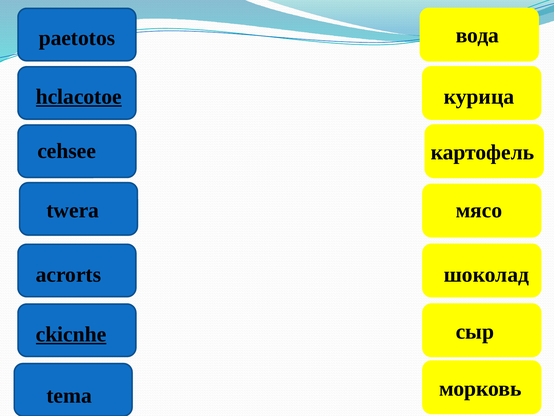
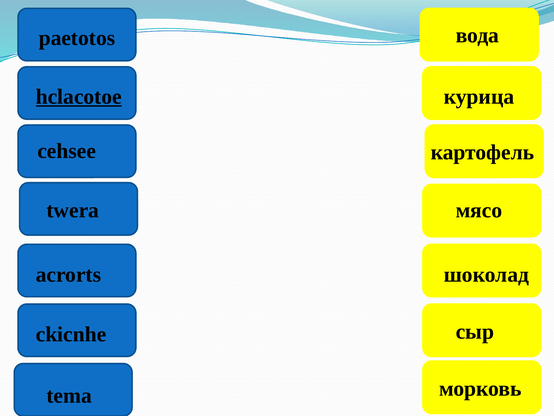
ckicnhe underline: present -> none (71, 334)
